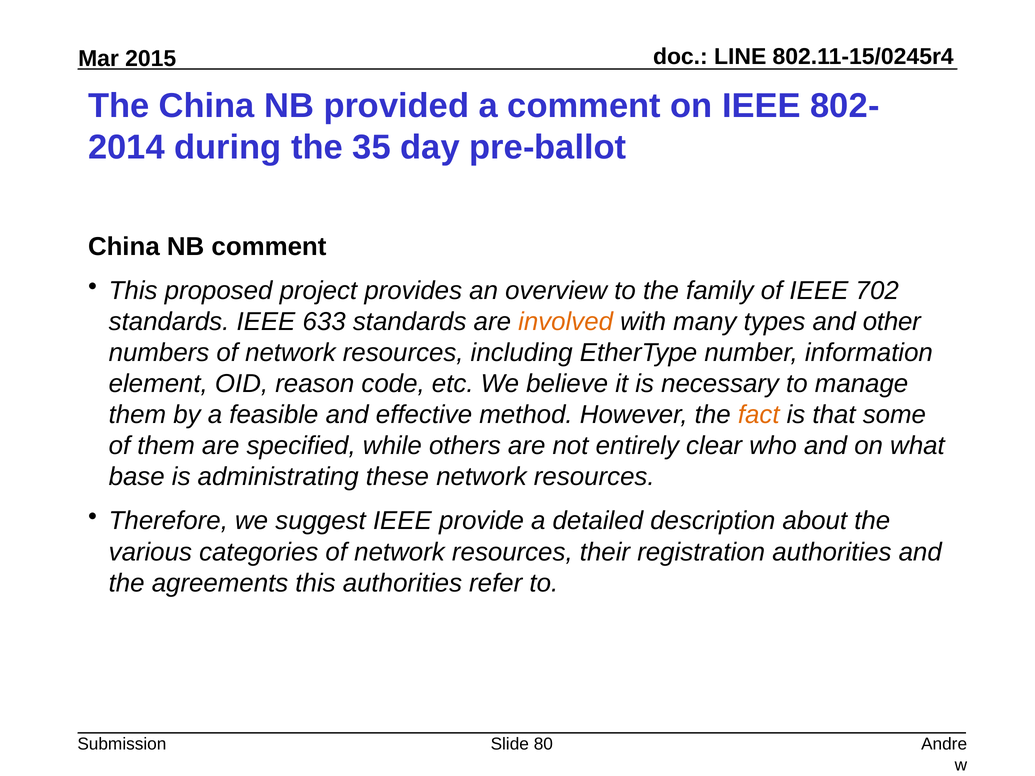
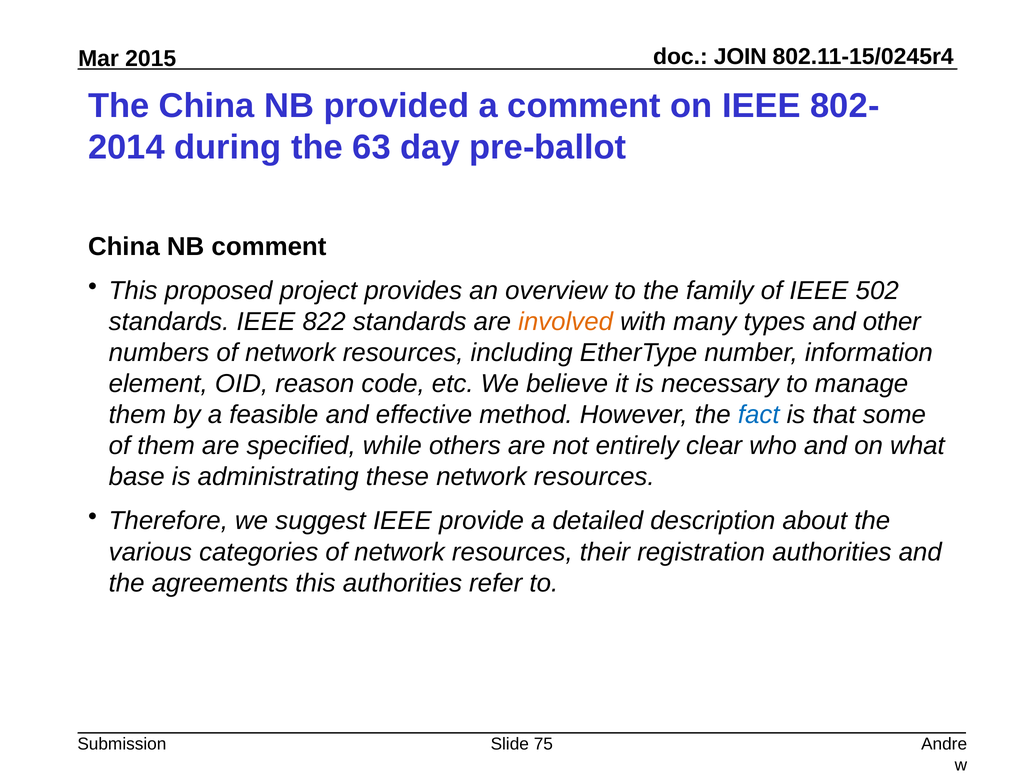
LINE: LINE -> JOIN (740, 57)
35: 35 -> 63 (372, 147)
702: 702 -> 502 (877, 291)
633: 633 -> 822 (324, 322)
fact colour: orange -> blue (759, 415)
80: 80 -> 75 (543, 744)
